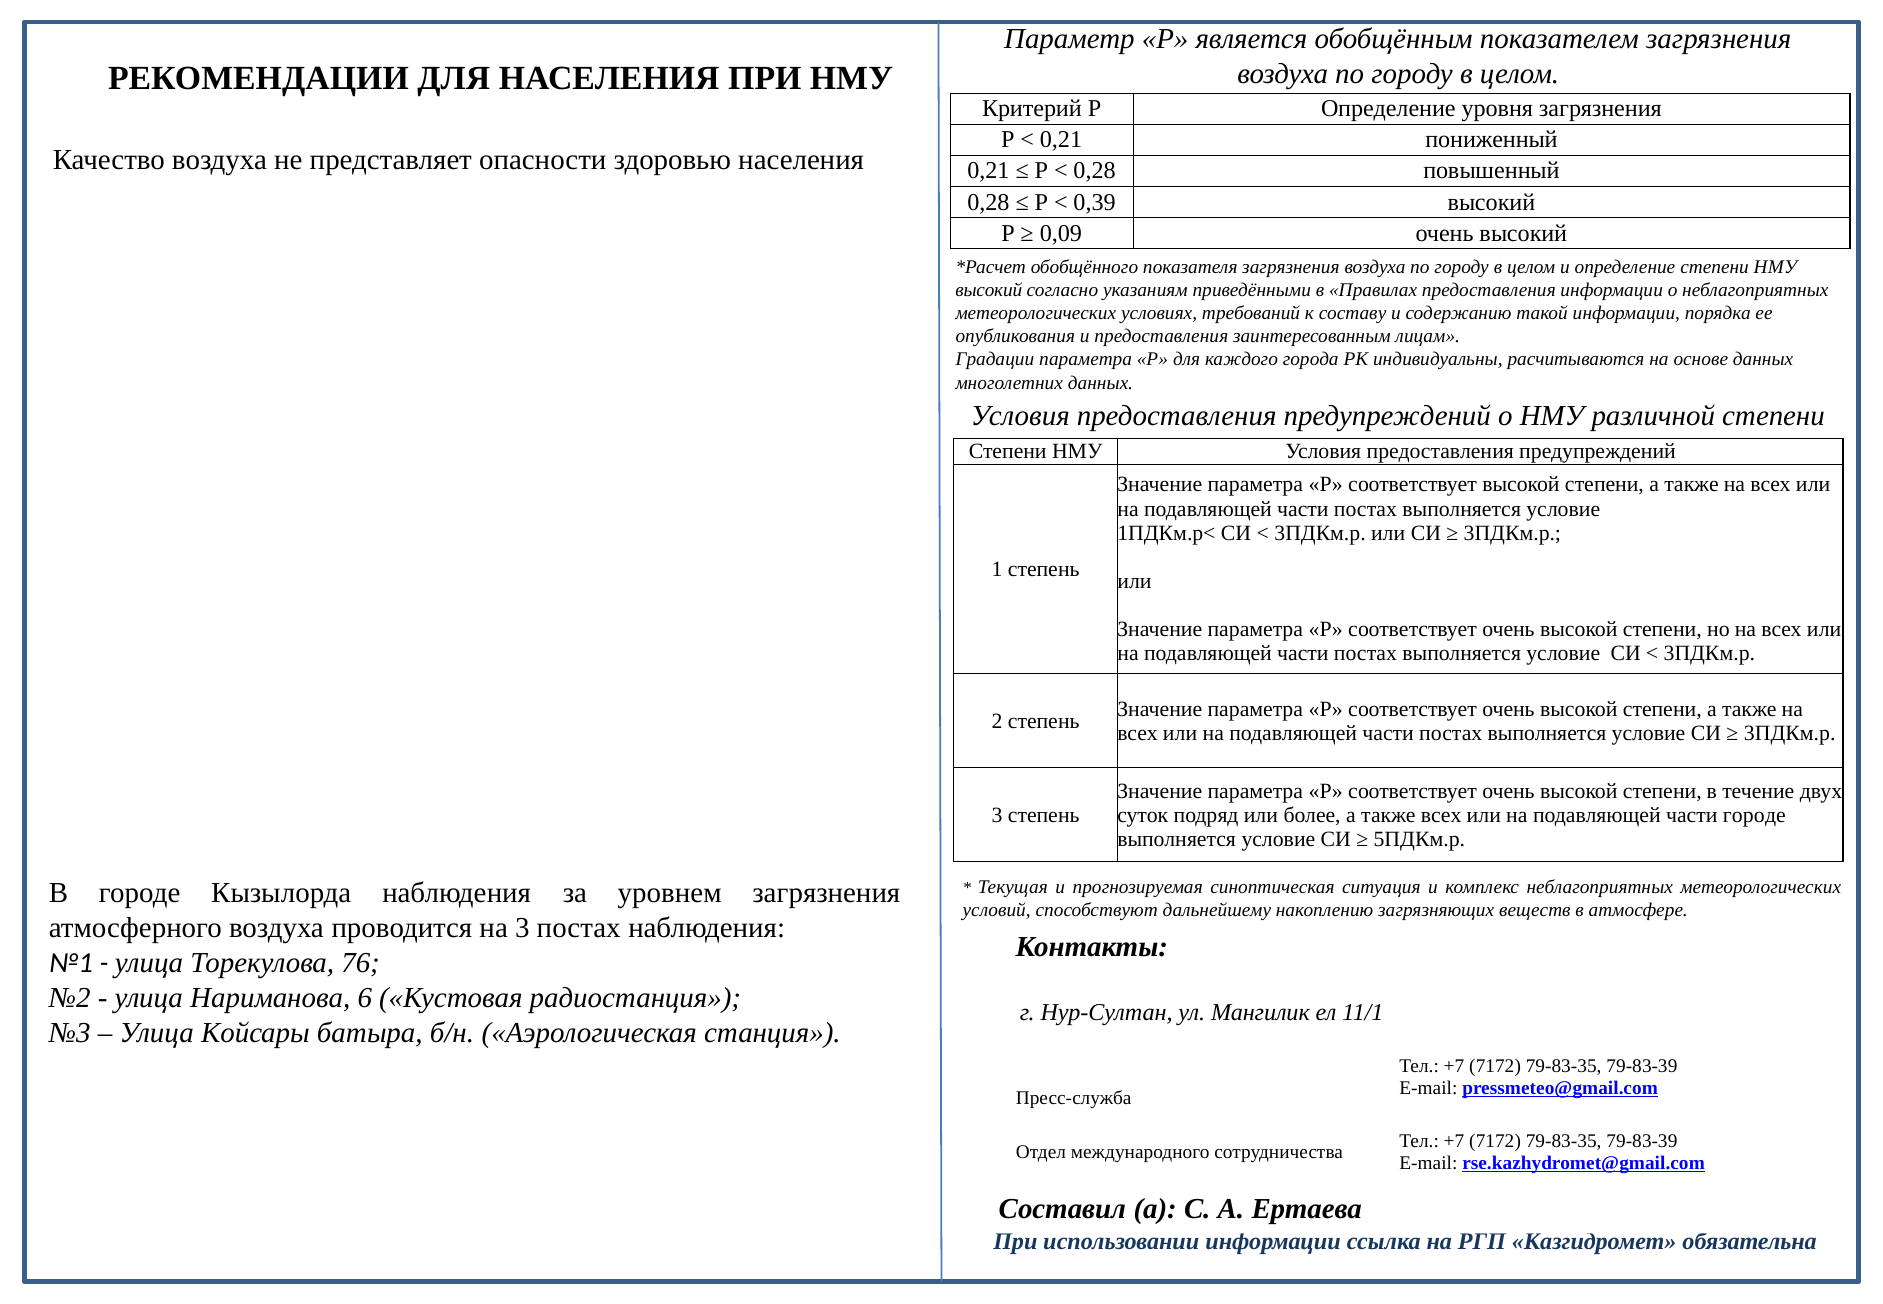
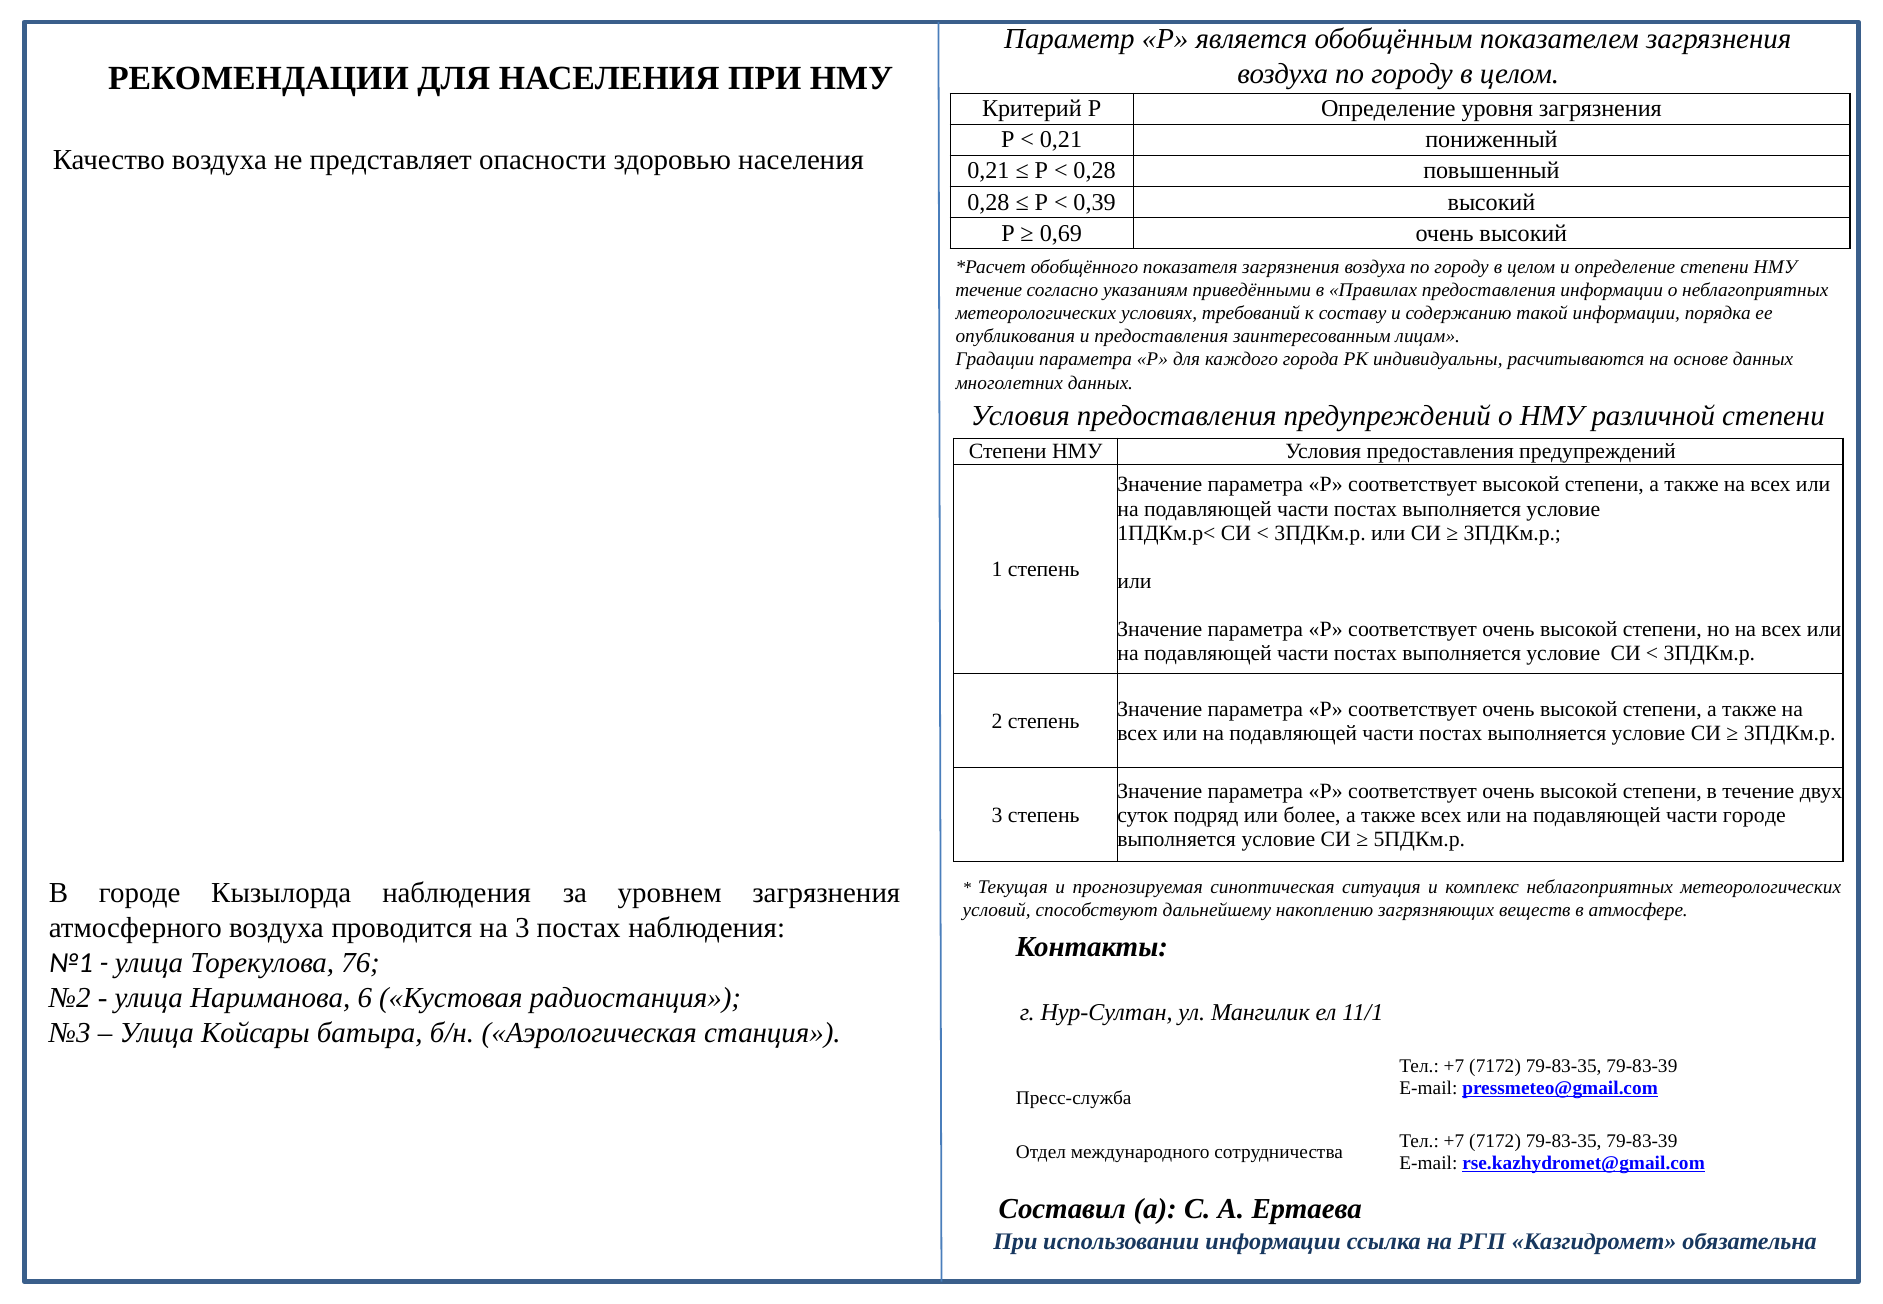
0,09: 0,09 -> 0,69 (1061, 233)
высокий: высокий -> течение (989, 290)
